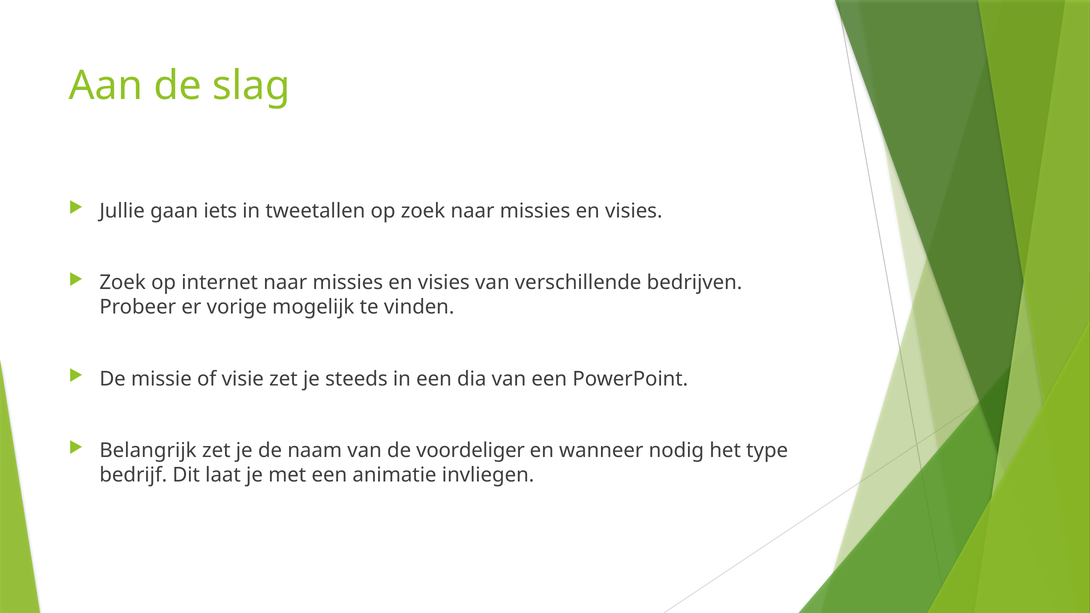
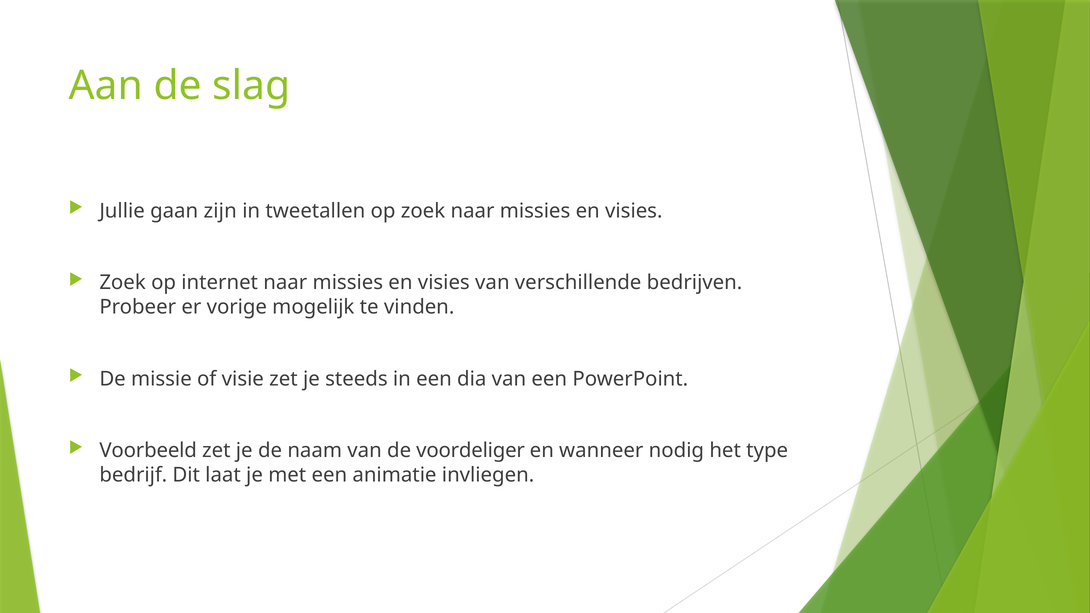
iets: iets -> zijn (220, 211)
Belangrijk: Belangrijk -> Voorbeeld (148, 451)
